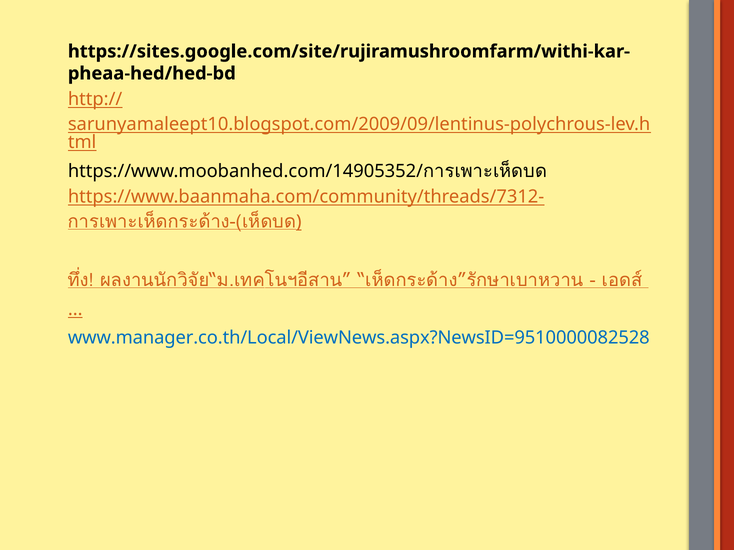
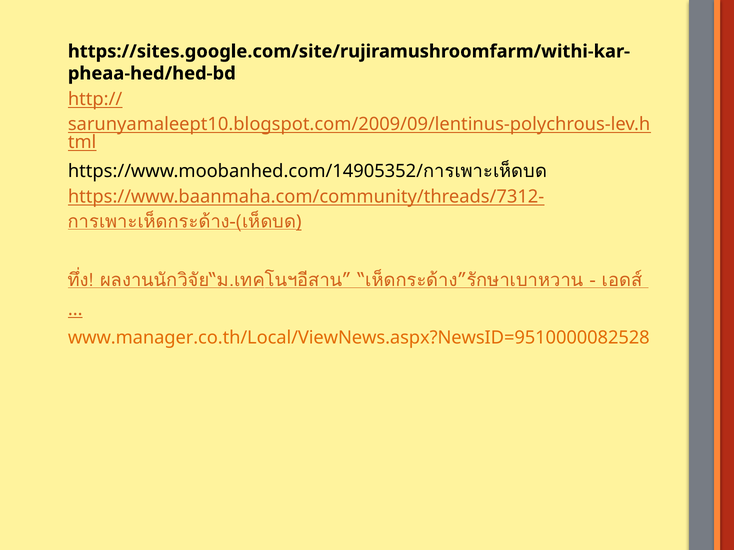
www.manager.co.th/Local/ViewNews.aspx?NewsID=9510000082528 colour: blue -> orange (359, 338)
